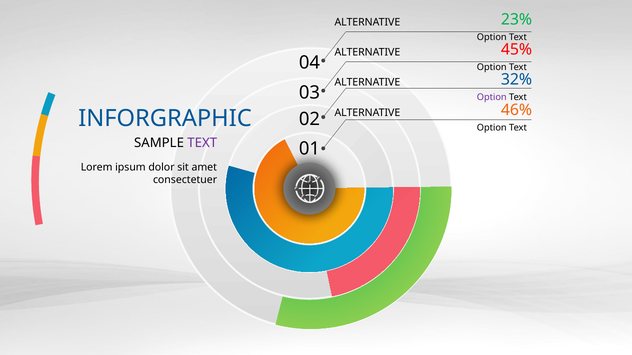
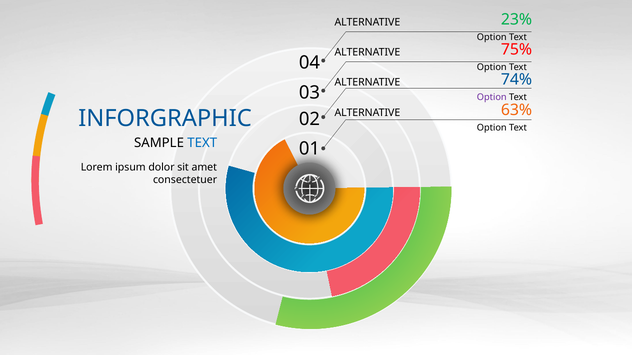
45%: 45% -> 75% (517, 50)
32%: 32% -> 74% (517, 79)
46%: 46% -> 63% (517, 110)
TEXT colour: purple -> blue (202, 143)
